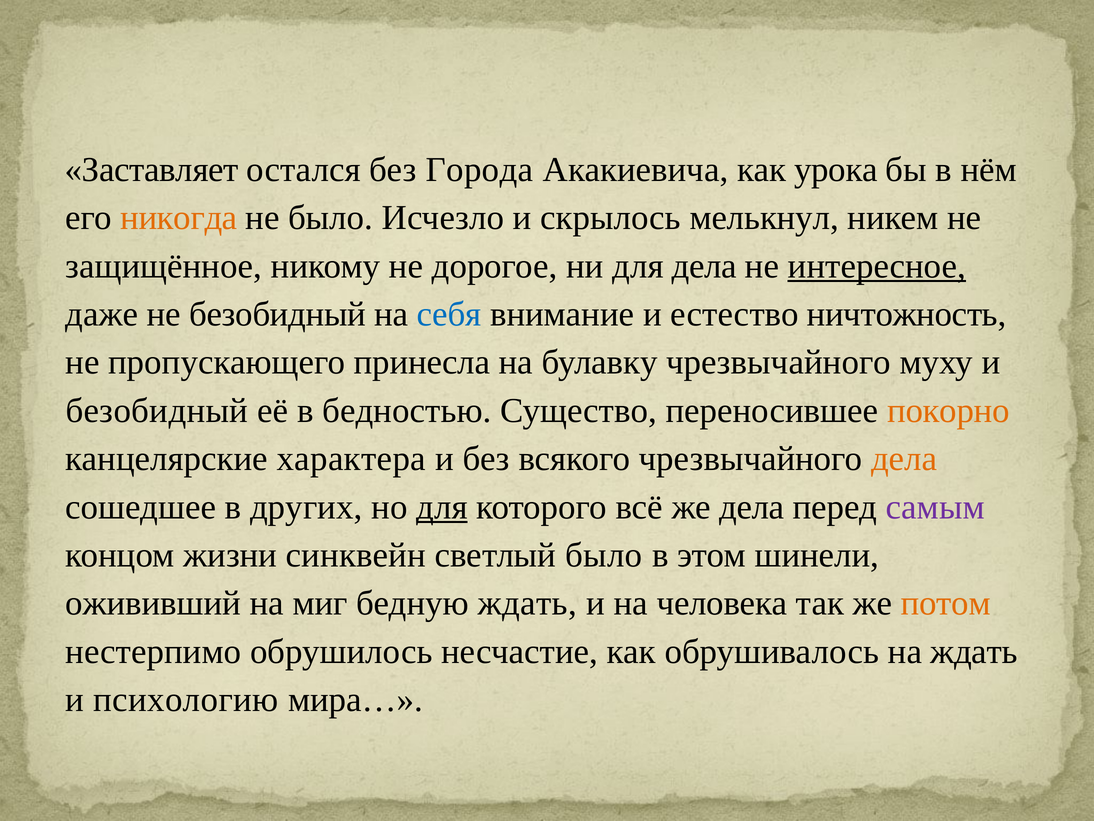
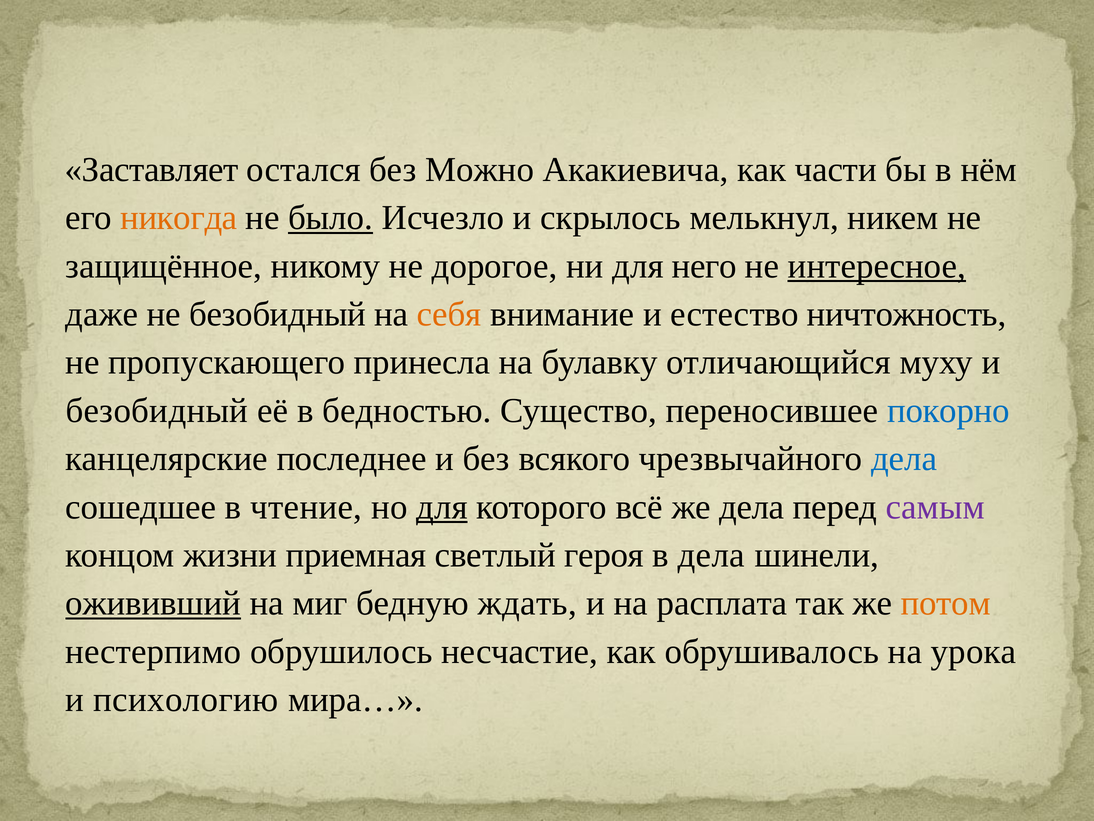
Города: Города -> Можно (480, 170)
урока: урока -> части (836, 170)
было underline: none -> present (331, 218)
для дела: дела -> него (704, 266)
себя colour: blue -> orange (449, 314)
булавку чрезвычайного: чрезвычайного -> отличающийся (779, 362)
покорно colour: orange -> blue (948, 410)
характера: характера -> последнее (352, 459)
дела colour: orange -> blue (904, 459)
других: других -> чтение (306, 507)
синквейн: синквейн -> приемная (356, 555)
светлый было: было -> героя (604, 555)
в этом: этом -> дела (711, 555)
ожививший underline: none -> present (153, 603)
человека: человека -> расплата (722, 603)
на ждать: ждать -> урока (974, 651)
